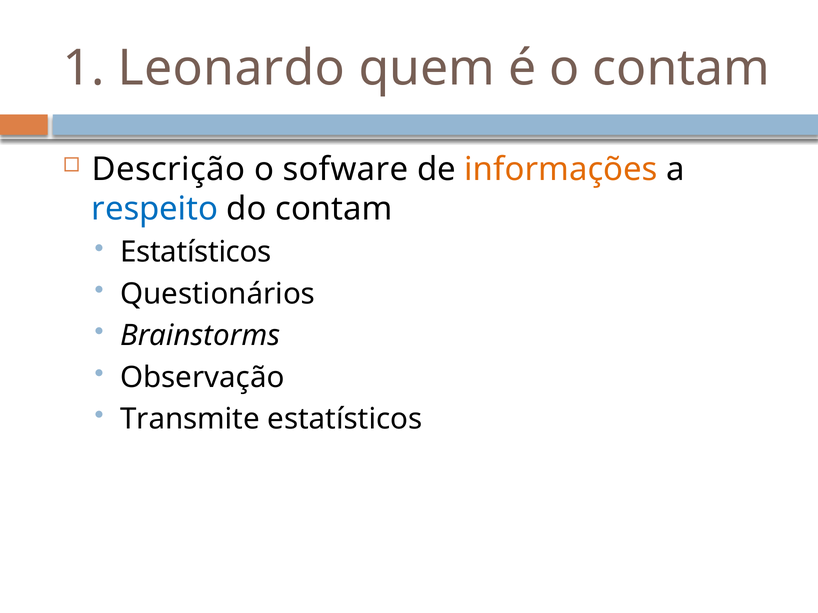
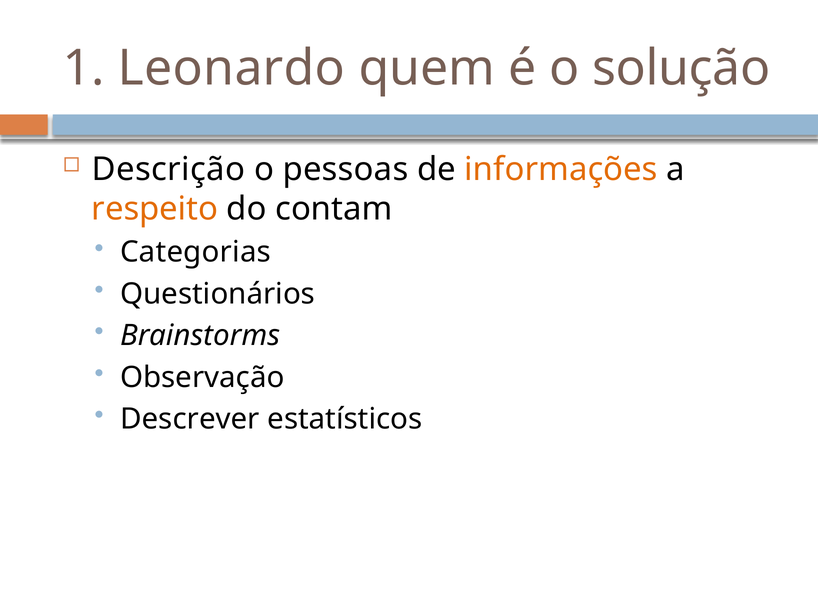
o contam: contam -> solução (681, 68)
sofware: sofware -> pessoas (345, 169)
respeito colour: blue -> orange (155, 209)
Estatísticos: Estatísticos -> Categorias (196, 252)
Transmite: Transmite -> Descrever (190, 420)
